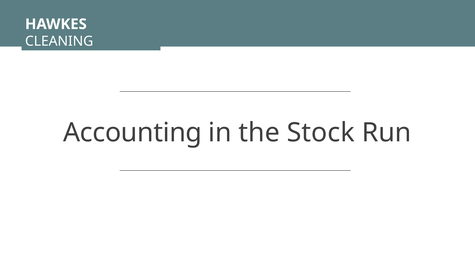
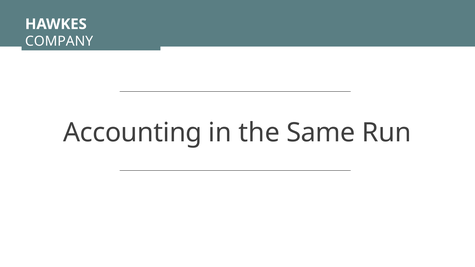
CLEANING: CLEANING -> COMPANY (59, 41)
Stock: Stock -> Same (321, 133)
